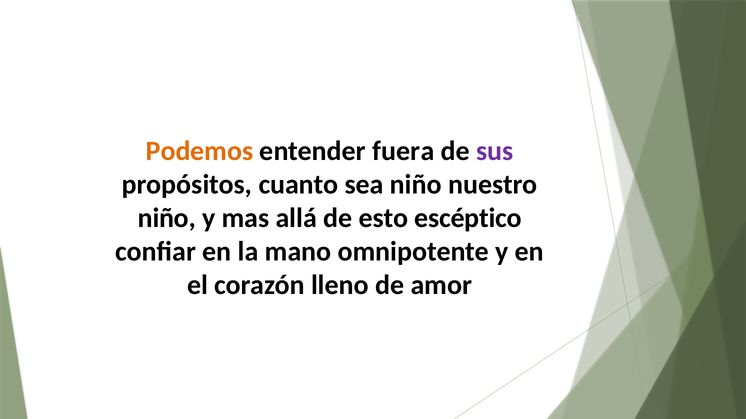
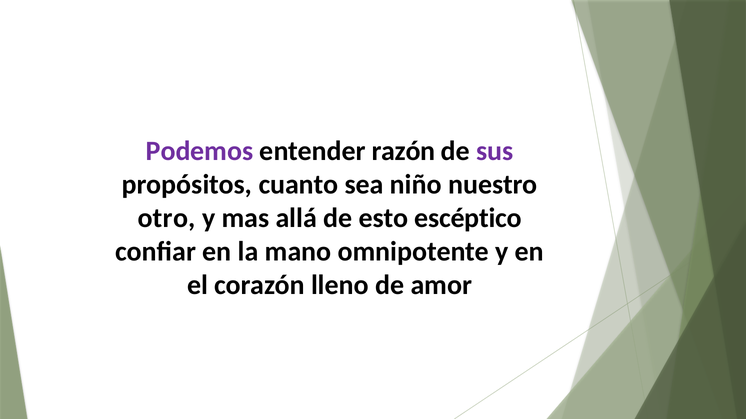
Podemos colour: orange -> purple (200, 151)
fuera: fuera -> razón (403, 151)
niño: niño -> otro (167, 218)
